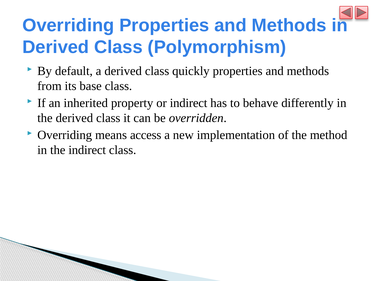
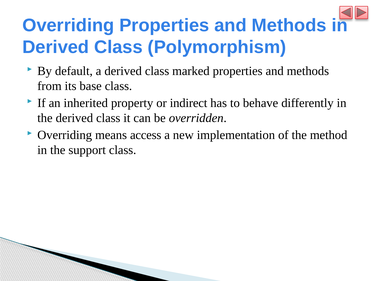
quickly: quickly -> marked (191, 71)
the indirect: indirect -> support (87, 150)
